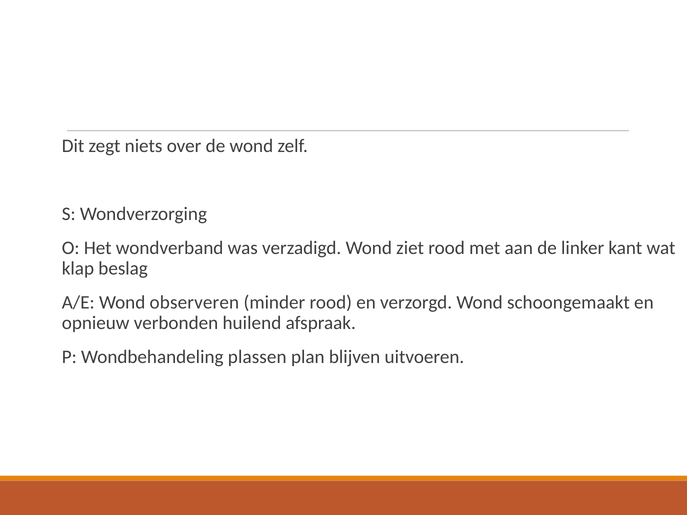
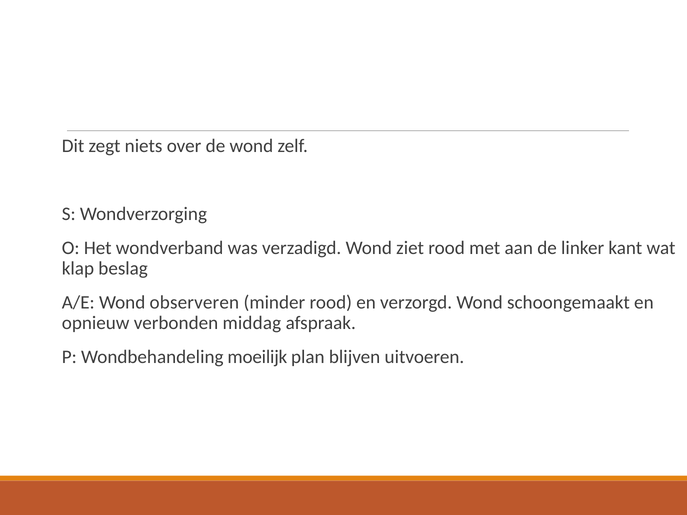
huilend: huilend -> middag (252, 323)
plassen: plassen -> moeilijk (257, 357)
